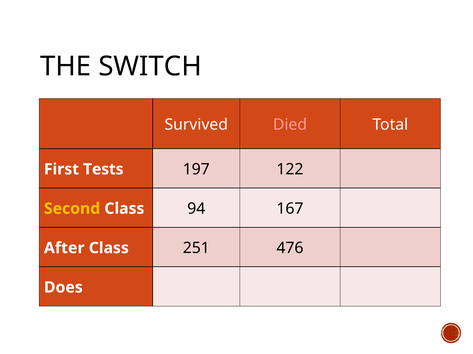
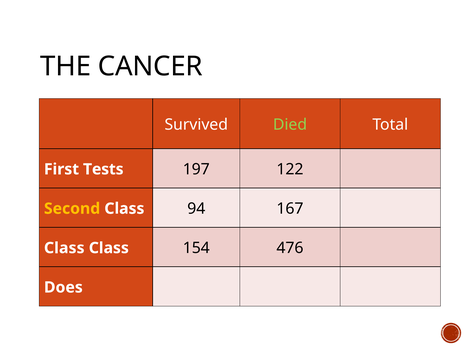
SWITCH: SWITCH -> CANCER (150, 66)
Died colour: pink -> light green (290, 125)
After: After -> Class (64, 249)
251: 251 -> 154 (196, 249)
